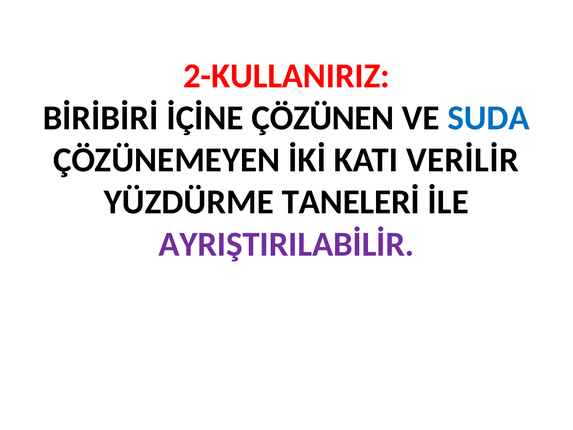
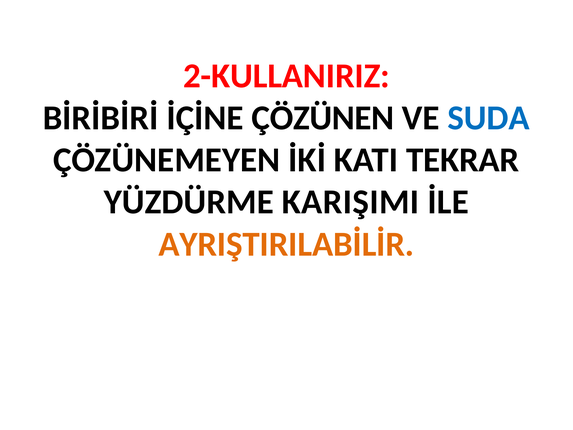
VERİLİR: VERİLİR -> TEKRAR (463, 160)
TANELERİ: TANELERİ -> KARIŞIMI (351, 202)
AYRIŞTIRILABİLİR colour: purple -> orange (286, 244)
